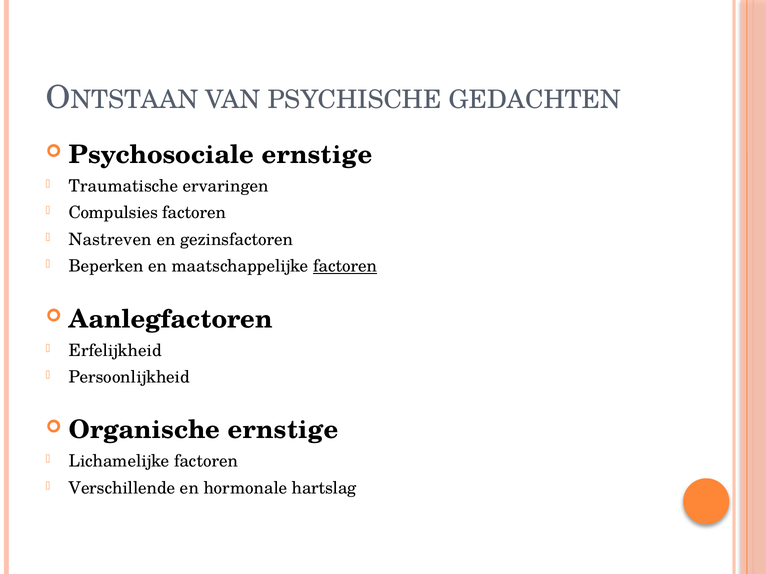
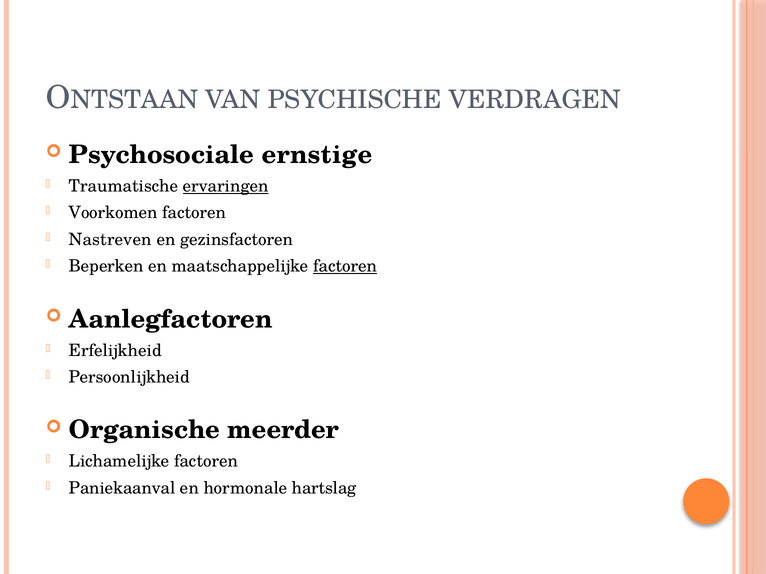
GEDACHTEN: GEDACHTEN -> VERDRAGEN (535, 100)
ervaringen underline: none -> present (226, 186)
Compulsies: Compulsies -> Voorkomen (113, 213)
Organische ernstige: ernstige -> meerder (283, 430)
Verschillende: Verschillende -> Paniekaanval (122, 489)
